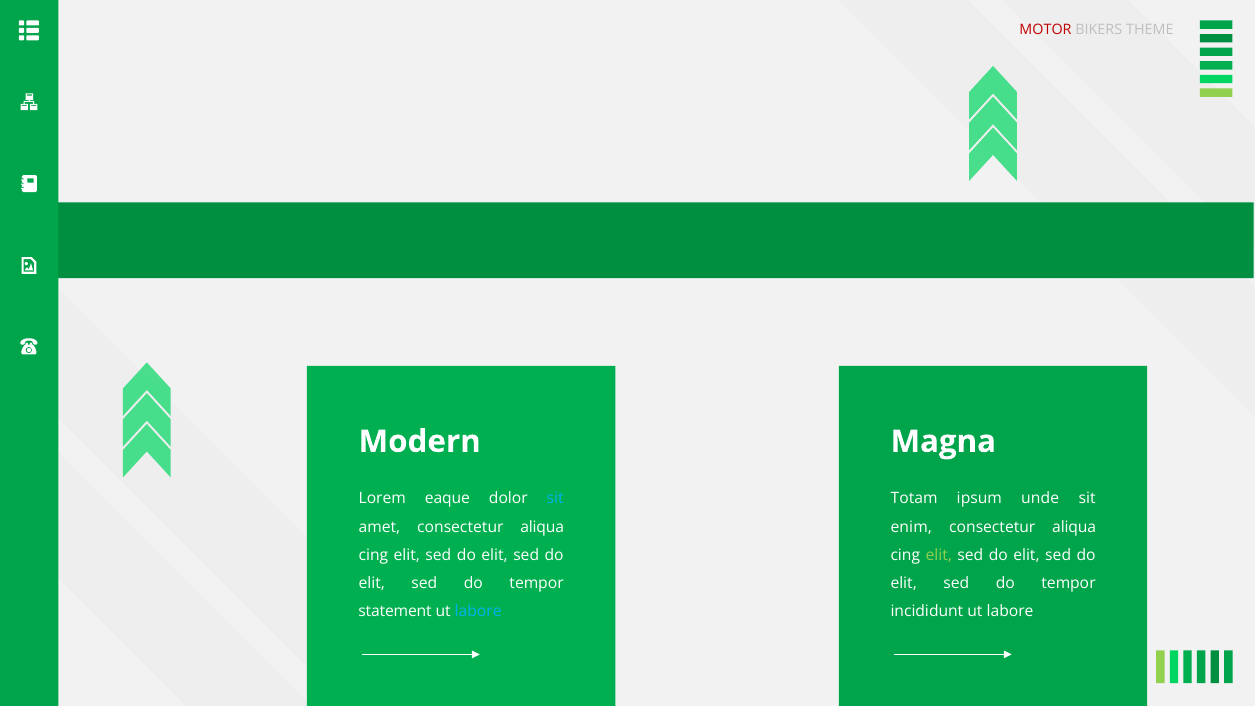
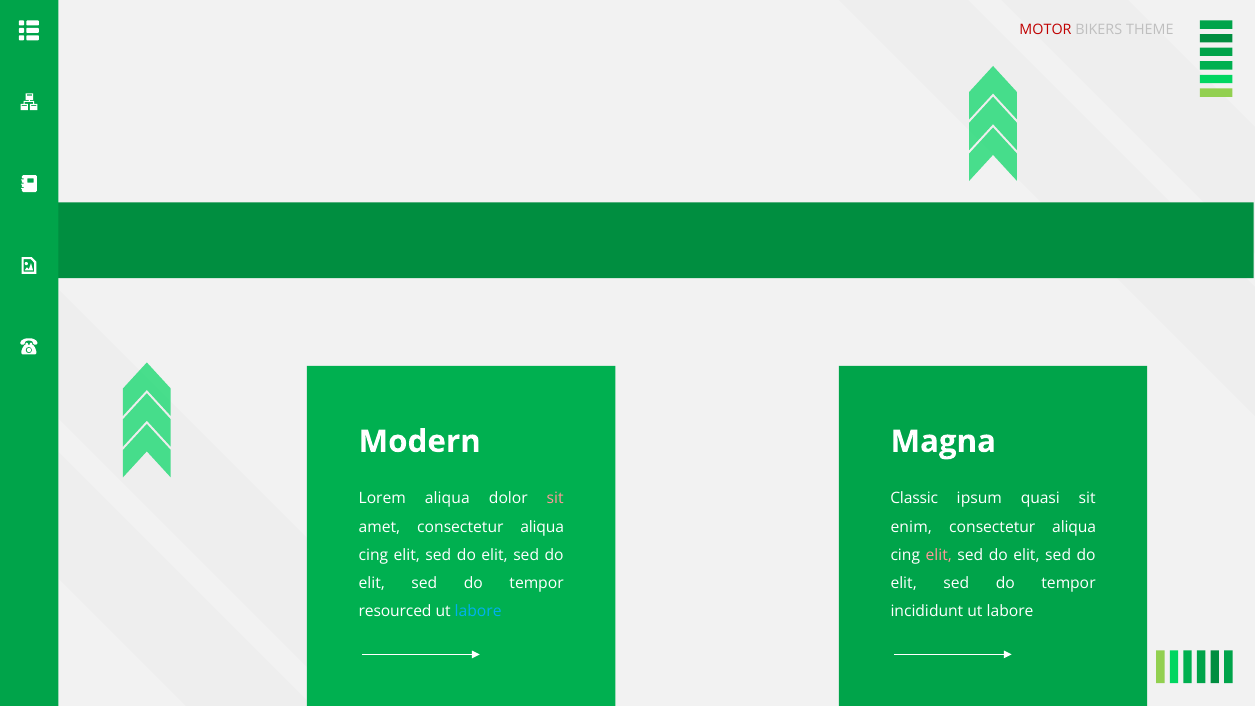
Lorem eaque: eaque -> aliqua (447, 499)
sit colour: light blue -> pink (555, 499)
Totam: Totam -> Classic (914, 499)
unde: unde -> quasi (1040, 499)
elit colour: light green -> pink (939, 555)
statement: statement -> resourced (395, 612)
